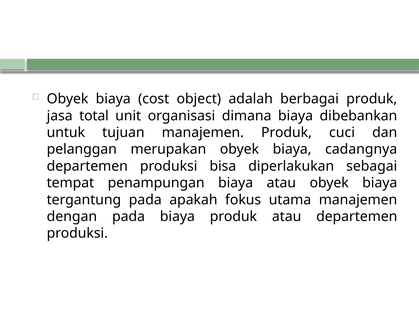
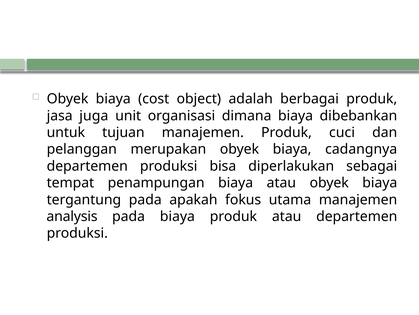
total: total -> juga (94, 115)
dengan: dengan -> analysis (72, 216)
